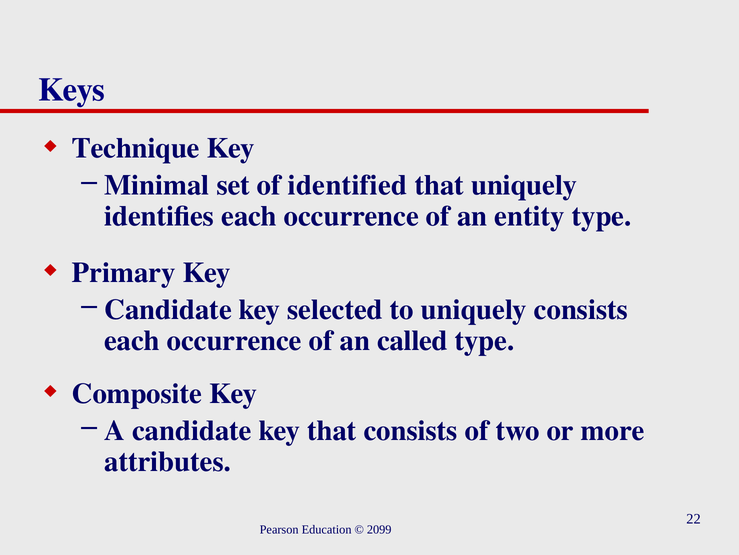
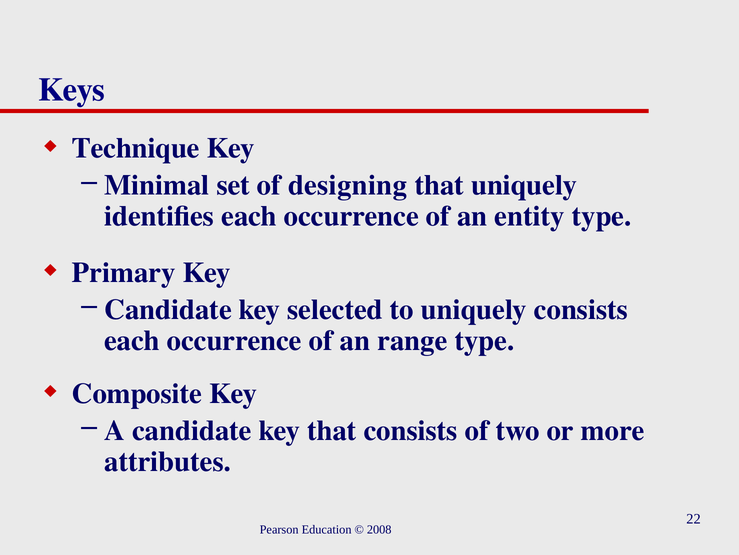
identified: identified -> designing (348, 185)
called: called -> range (412, 340)
2099: 2099 -> 2008 (379, 529)
